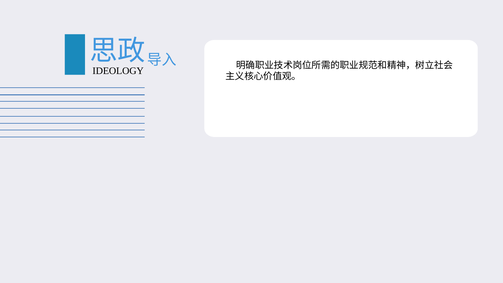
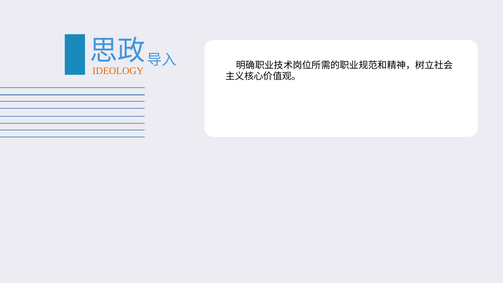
IDEOLOGY colour: black -> orange (118, 71)
